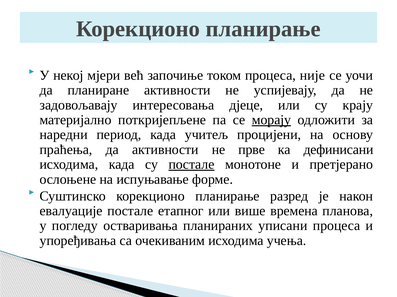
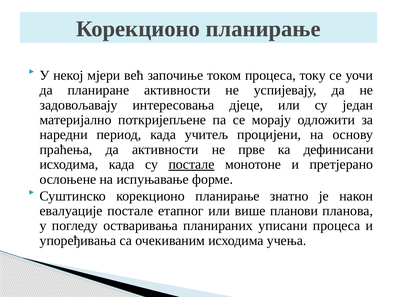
није: није -> току (313, 76)
крају: крају -> један (358, 105)
морају underline: present -> none (271, 120)
разред: разред -> знатно (289, 197)
времена: времена -> планови (294, 211)
